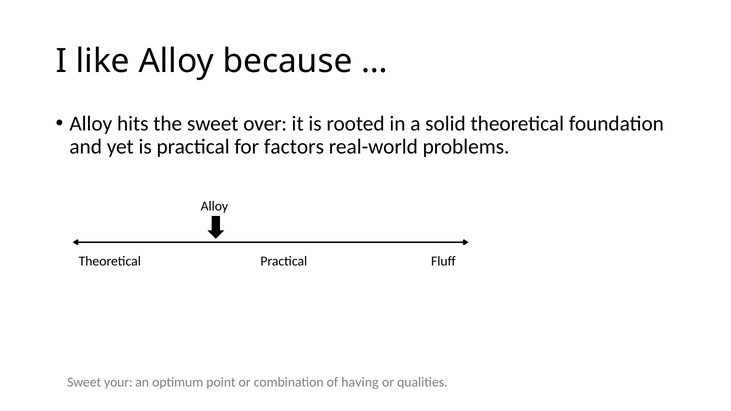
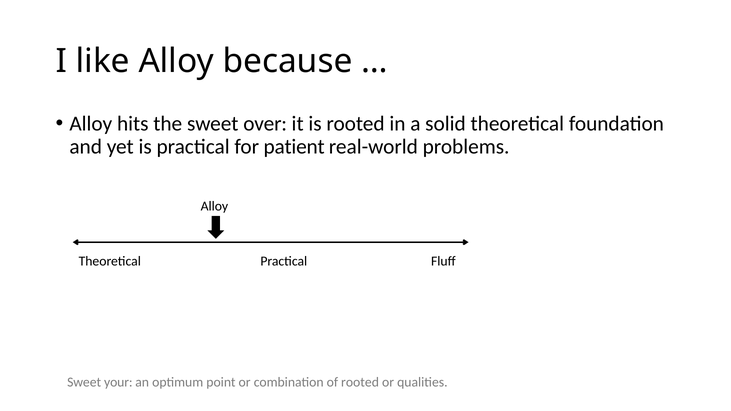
factors: factors -> patient (294, 147)
of having: having -> rooted (360, 382)
